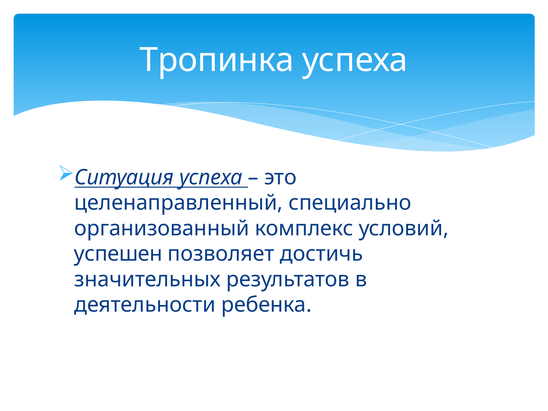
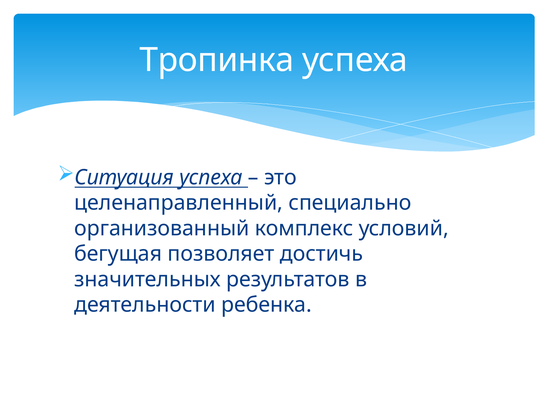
успешен: успешен -> бегущая (118, 254)
